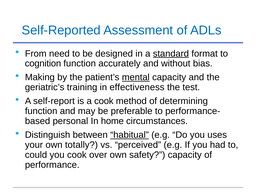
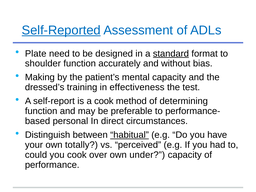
Self-Reported underline: none -> present (61, 30)
From: From -> Plate (36, 54)
cognition: cognition -> shoulder (43, 64)
mental underline: present -> none (136, 77)
geriatric’s: geriatric’s -> dressed’s (45, 87)
home: home -> direct (112, 121)
uses: uses -> have (217, 135)
safety: safety -> under (147, 155)
